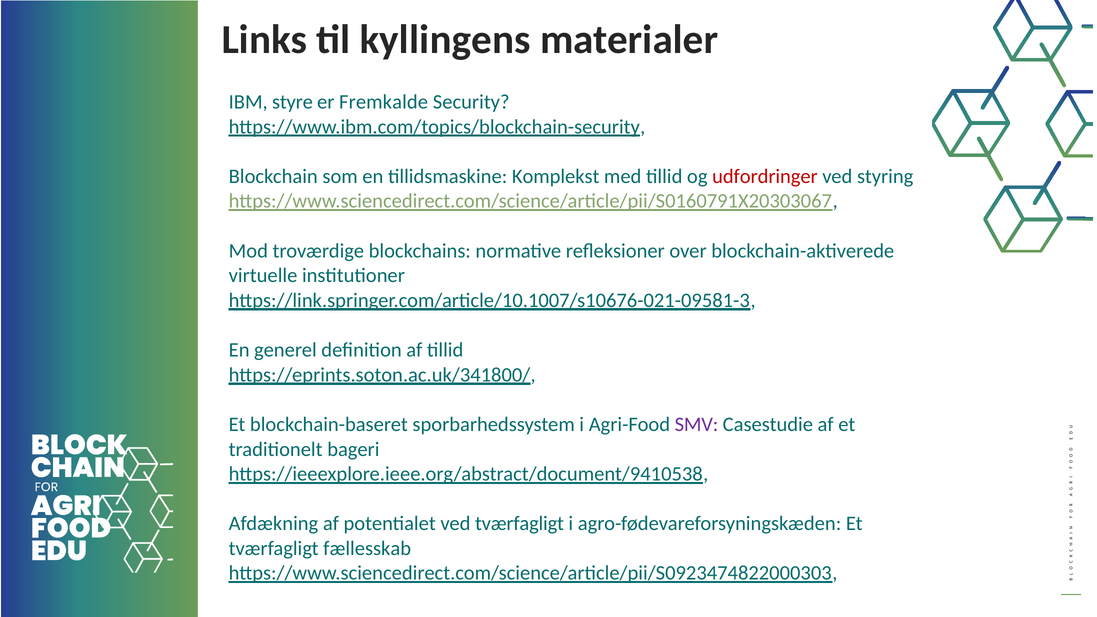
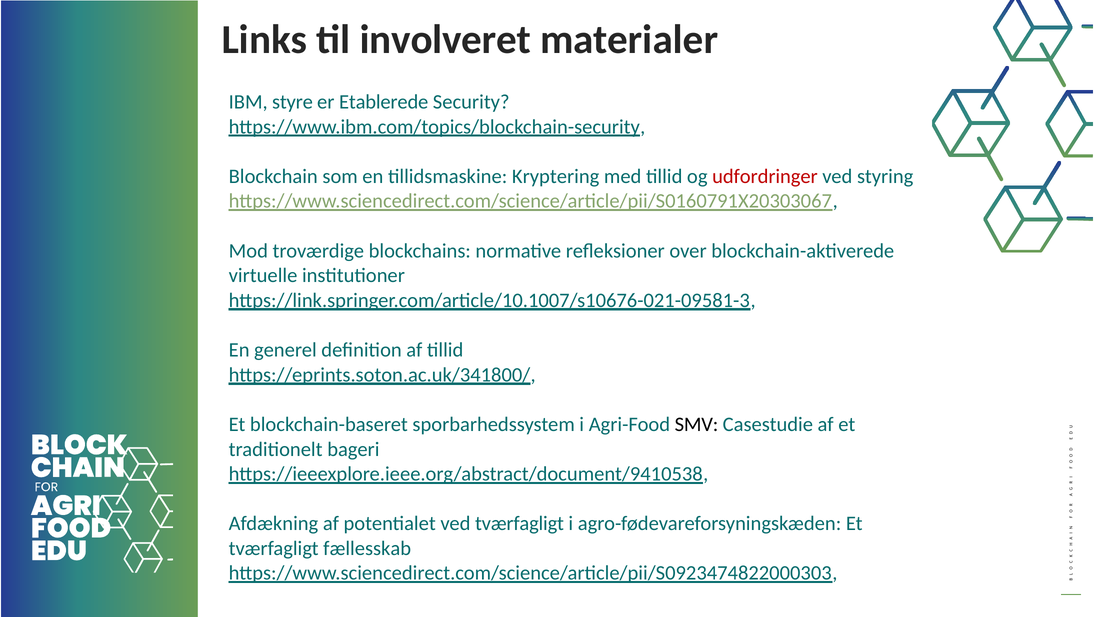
kyllingens: kyllingens -> involveret (445, 40)
Fremkalde: Fremkalde -> Etablerede (384, 102)
Komplekst: Komplekst -> Kryptering (556, 177)
SMV colour: purple -> black (696, 425)
